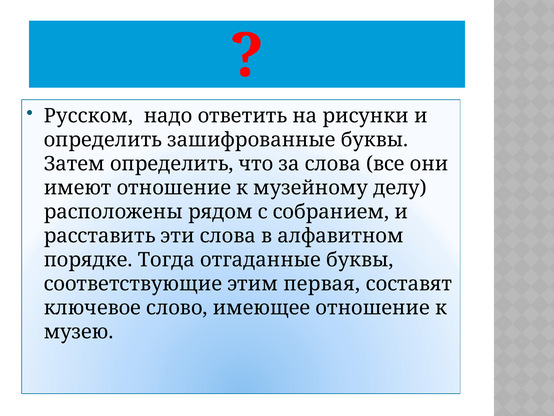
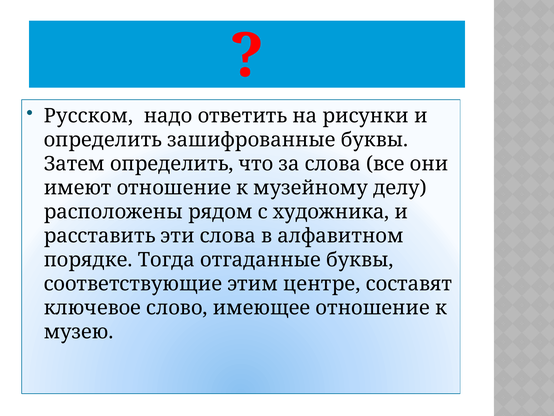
собранием: собранием -> художника (331, 212)
первая: первая -> центре (322, 284)
